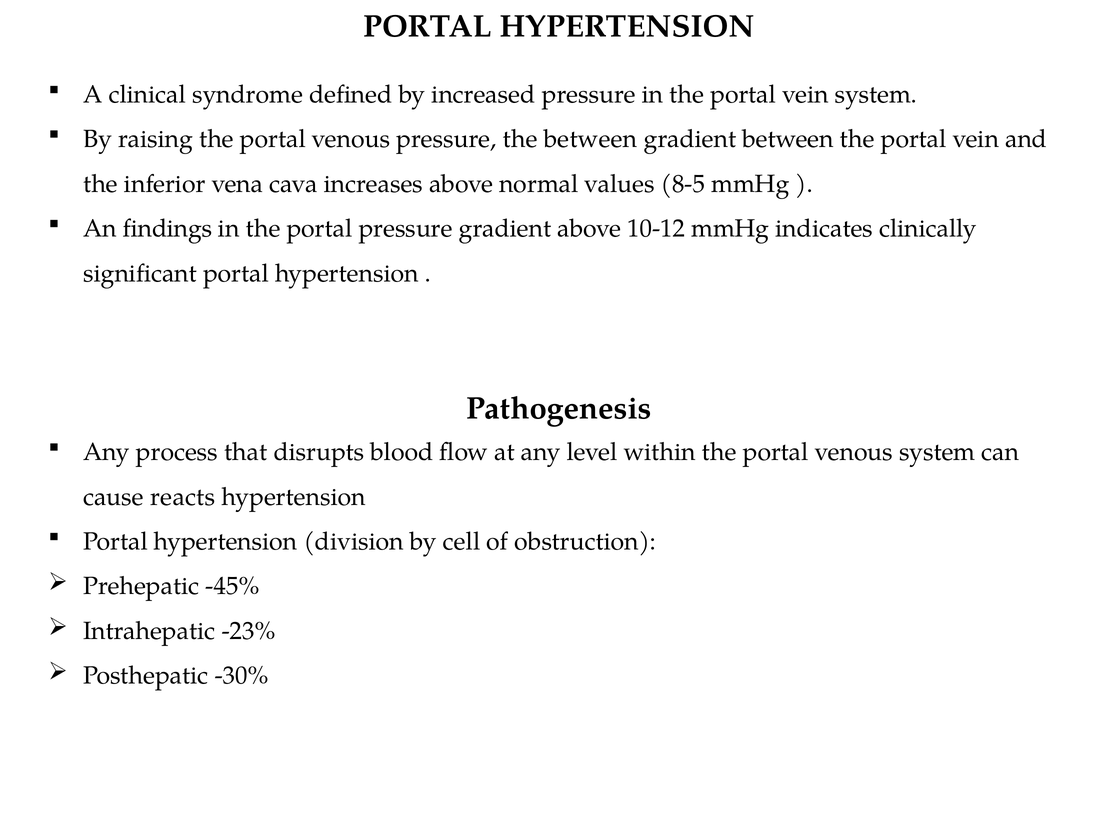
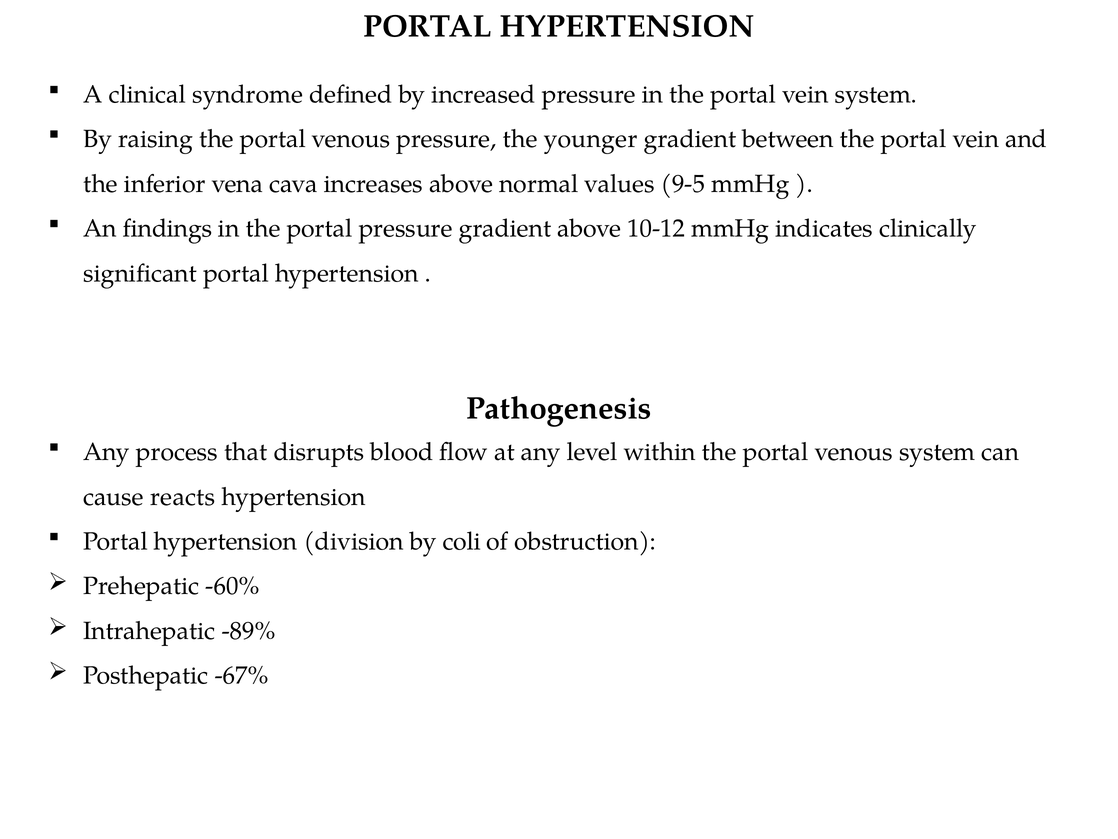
the between: between -> younger (590, 139)
8-5: 8-5 -> 9-5 (683, 184)
cell: cell -> coli (462, 541)
-45%: -45% -> -60% (232, 586)
-23%: -23% -> -89% (249, 631)
-30%: -30% -> -67% (242, 675)
